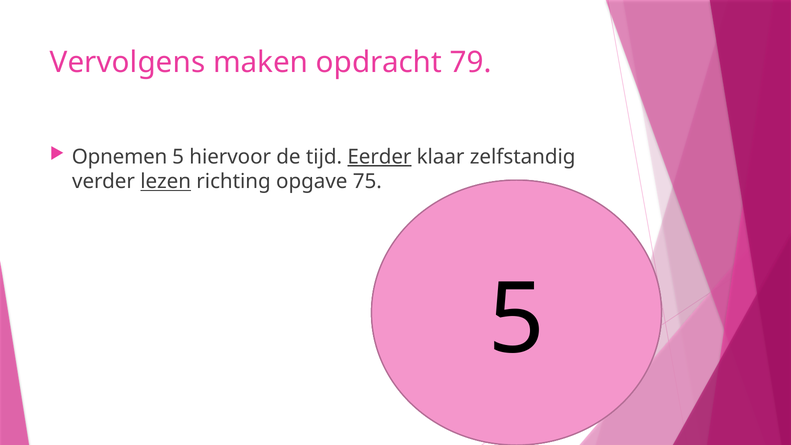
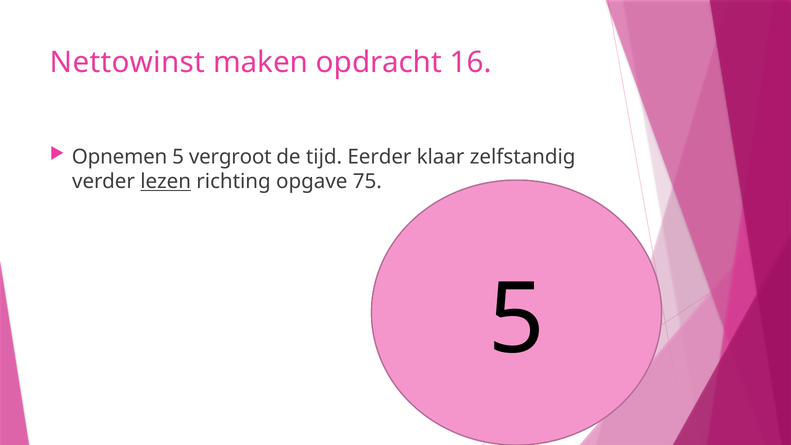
Vervolgens: Vervolgens -> Nettowinst (127, 62)
79: 79 -> 16 (471, 62)
hiervoor: hiervoor -> vergroot (230, 157)
Eerder underline: present -> none (379, 157)
